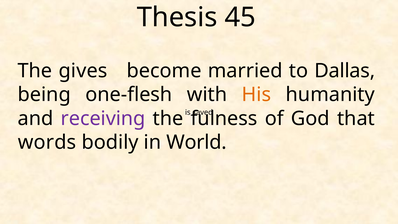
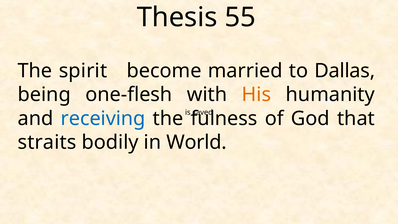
45: 45 -> 55 (240, 17)
gives: gives -> spirit (83, 71)
receiving colour: purple -> blue (103, 118)
words: words -> straits (47, 142)
